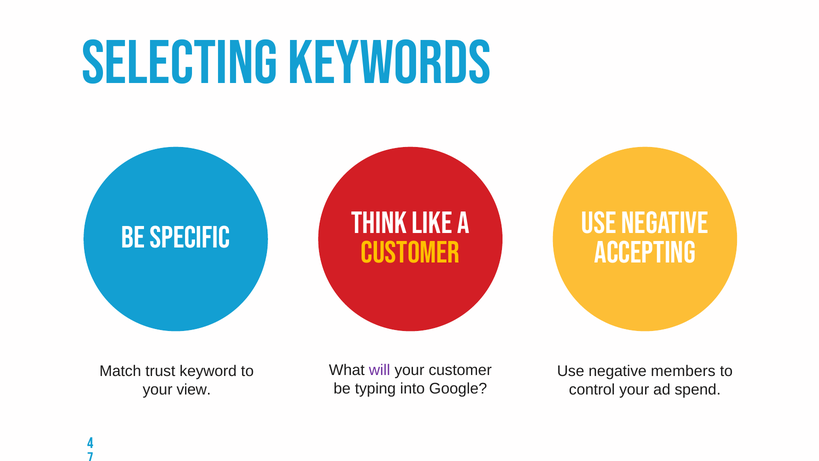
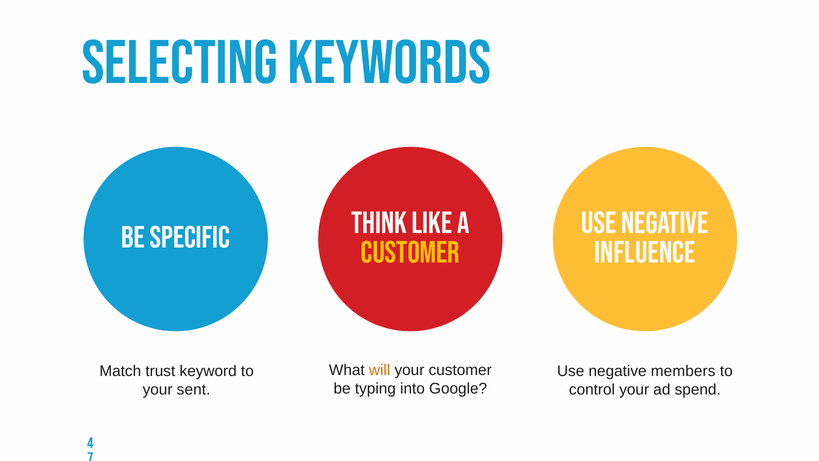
accepting: accepting -> influence (645, 252)
will colour: purple -> orange (380, 370)
view: view -> sent (194, 390)
